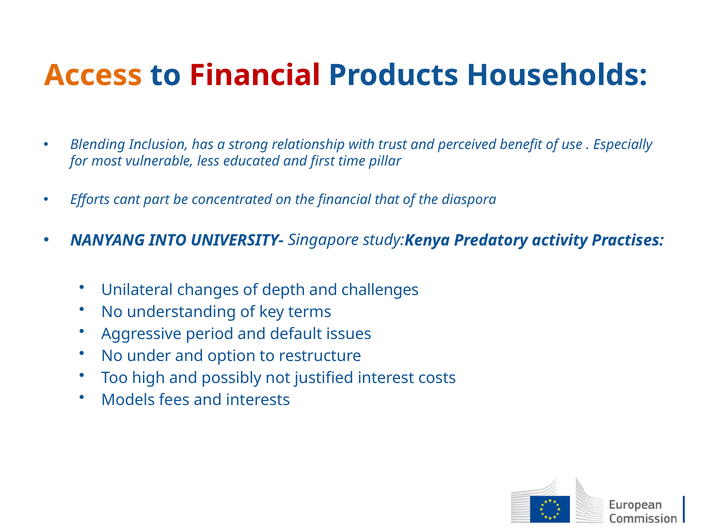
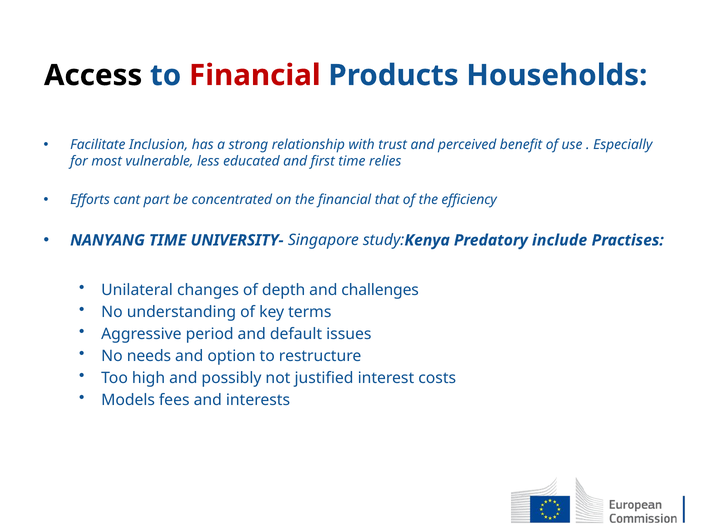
Access colour: orange -> black (93, 75)
Blending: Blending -> Facilitate (98, 145)
pillar: pillar -> relies (385, 161)
diaspora: diaspora -> efficiency (469, 200)
NANYANG INTO: INTO -> TIME (168, 241)
activity: activity -> include (560, 241)
under: under -> needs (149, 356)
